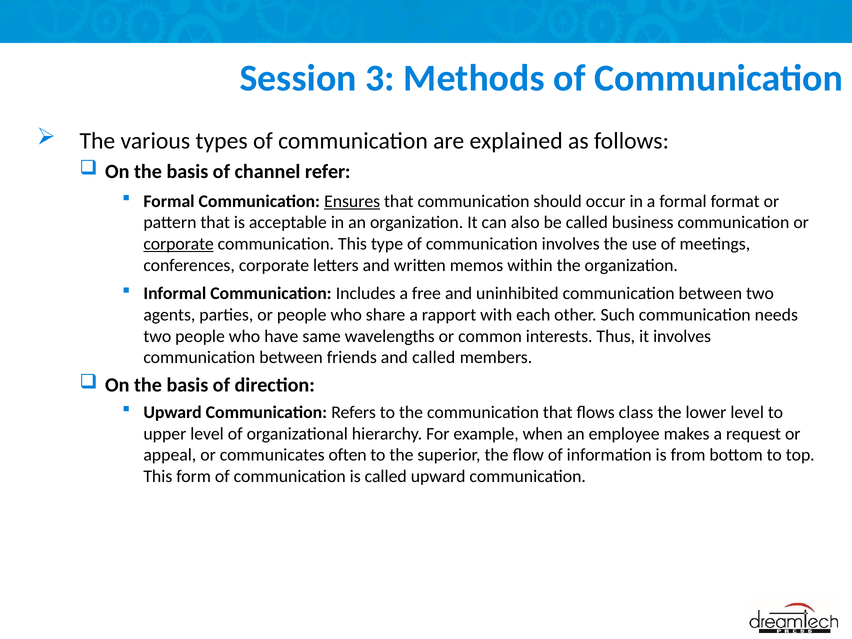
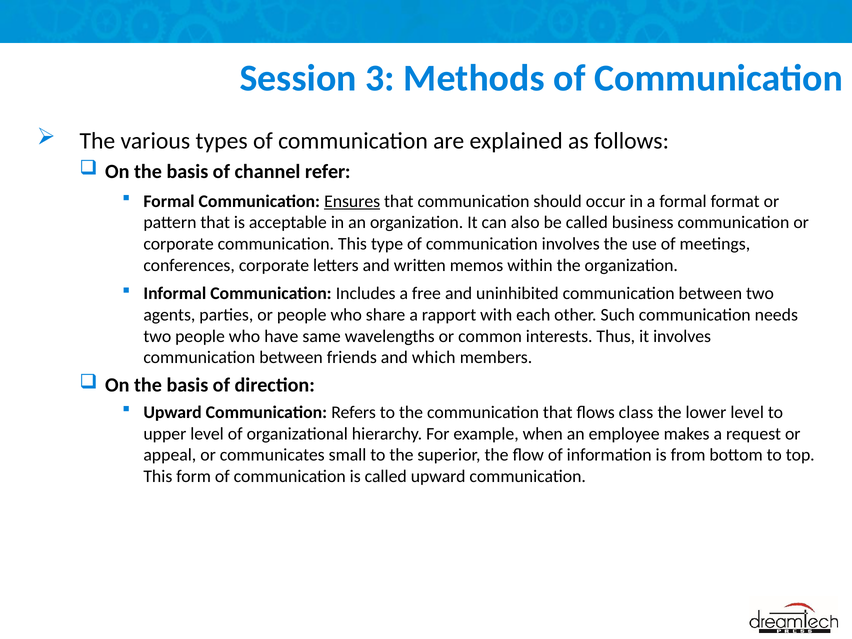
corporate underline: present -> none (179, 244)
and called: called -> which (434, 358)
often: often -> small (348, 455)
